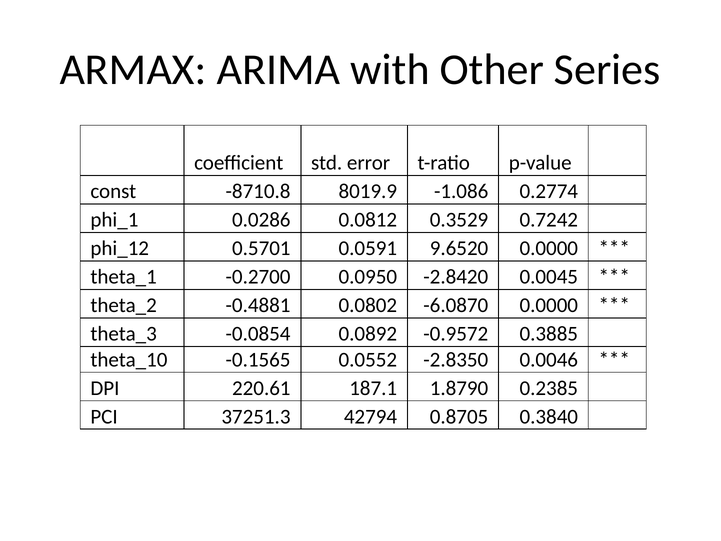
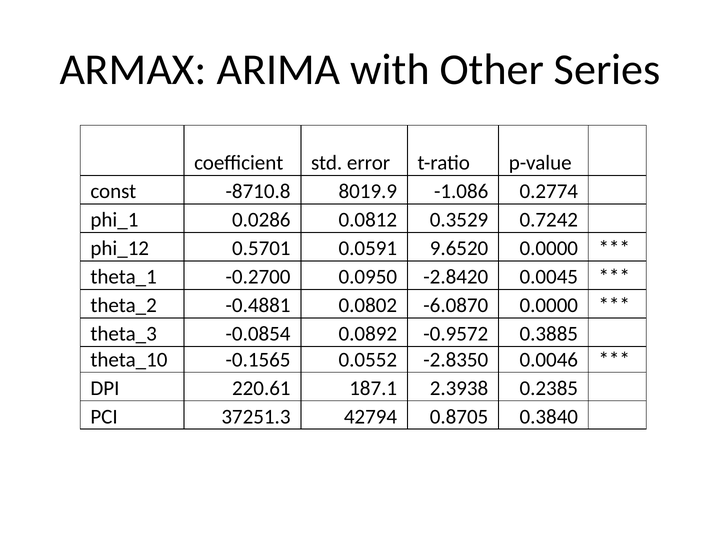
1.8790: 1.8790 -> 2.3938 (459, 388)
